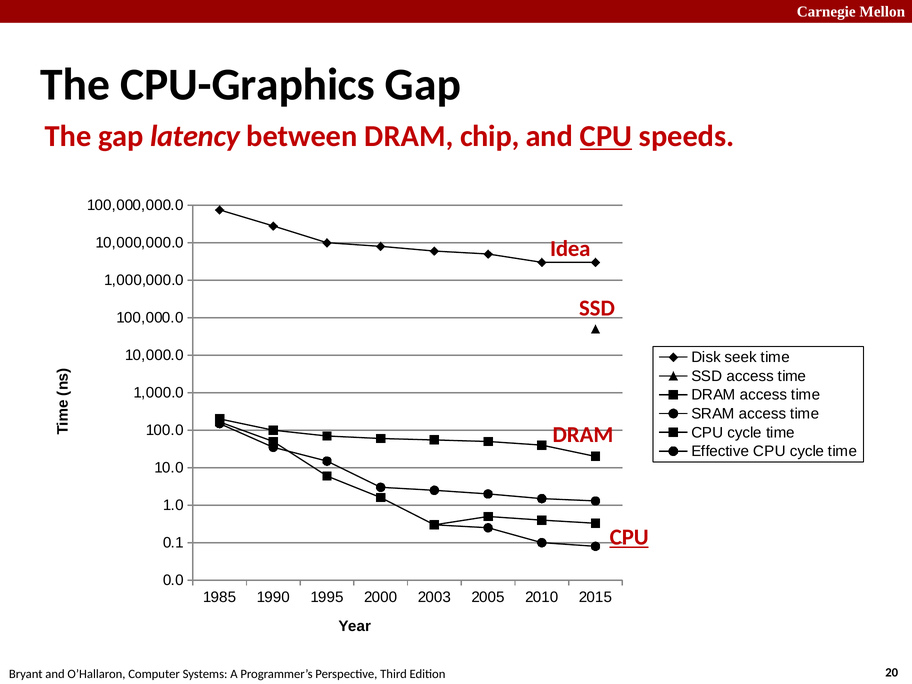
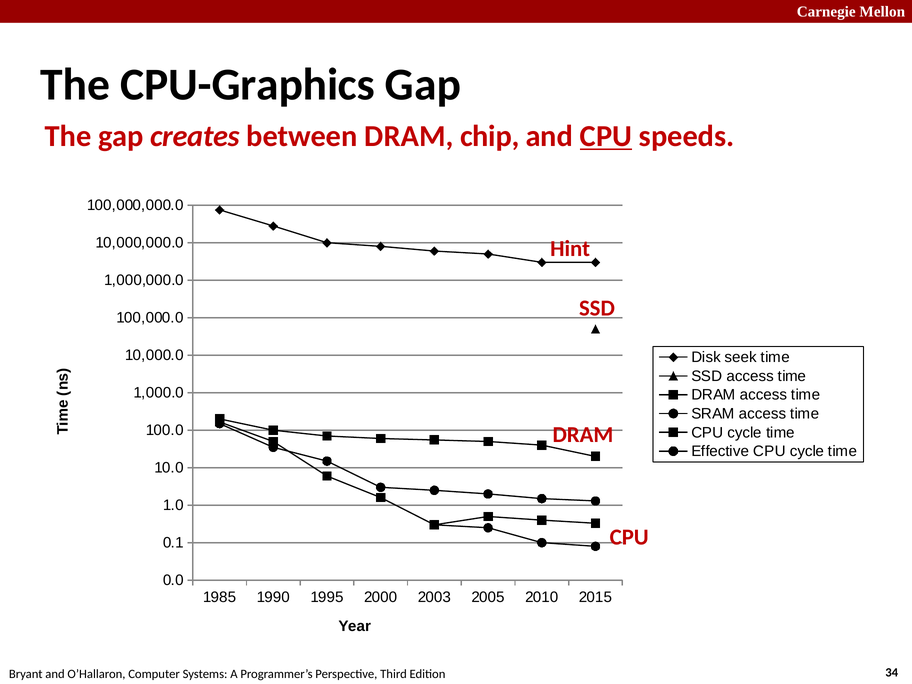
latency: latency -> creates (195, 136)
Idea: Idea -> Hint (570, 249)
CPU underline: present -> none (629, 537)
20: 20 -> 34 (892, 672)
